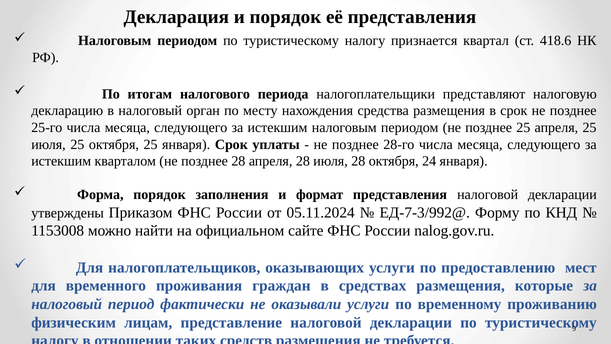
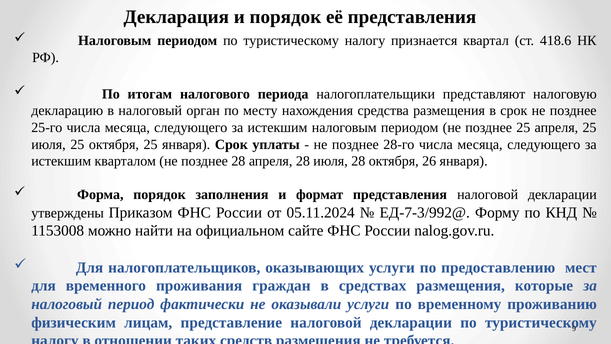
24: 24 -> 26 (429, 161)
